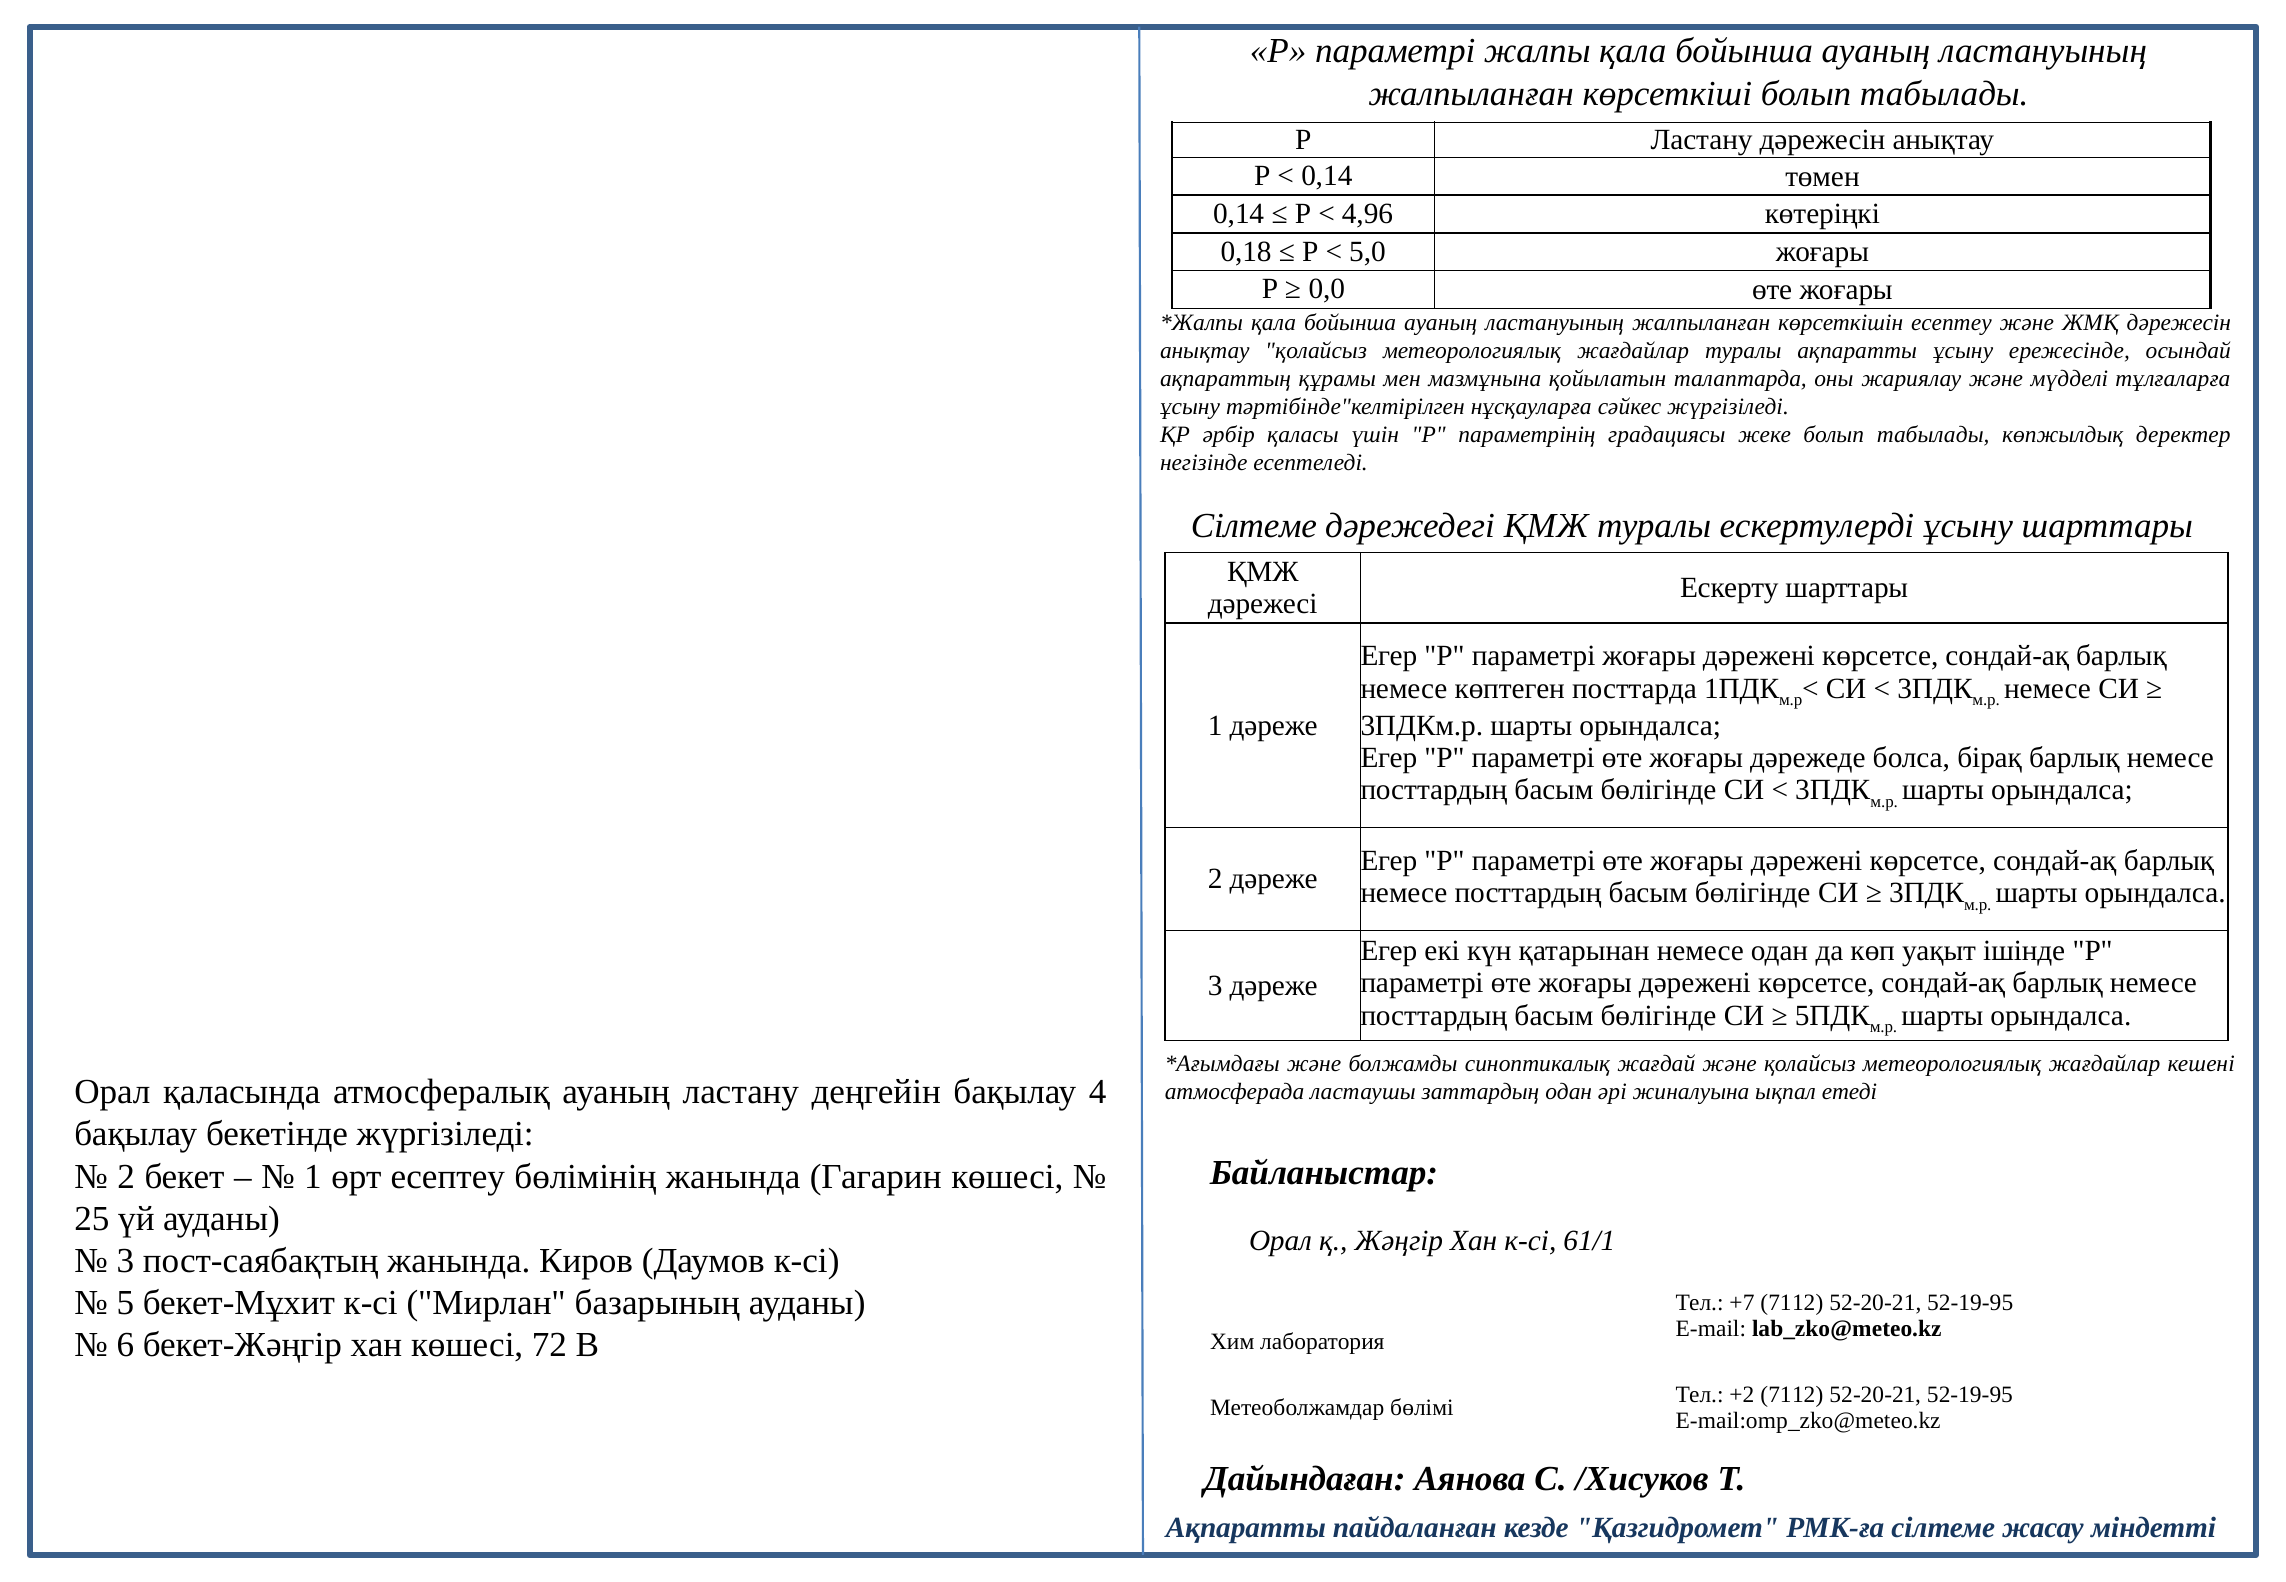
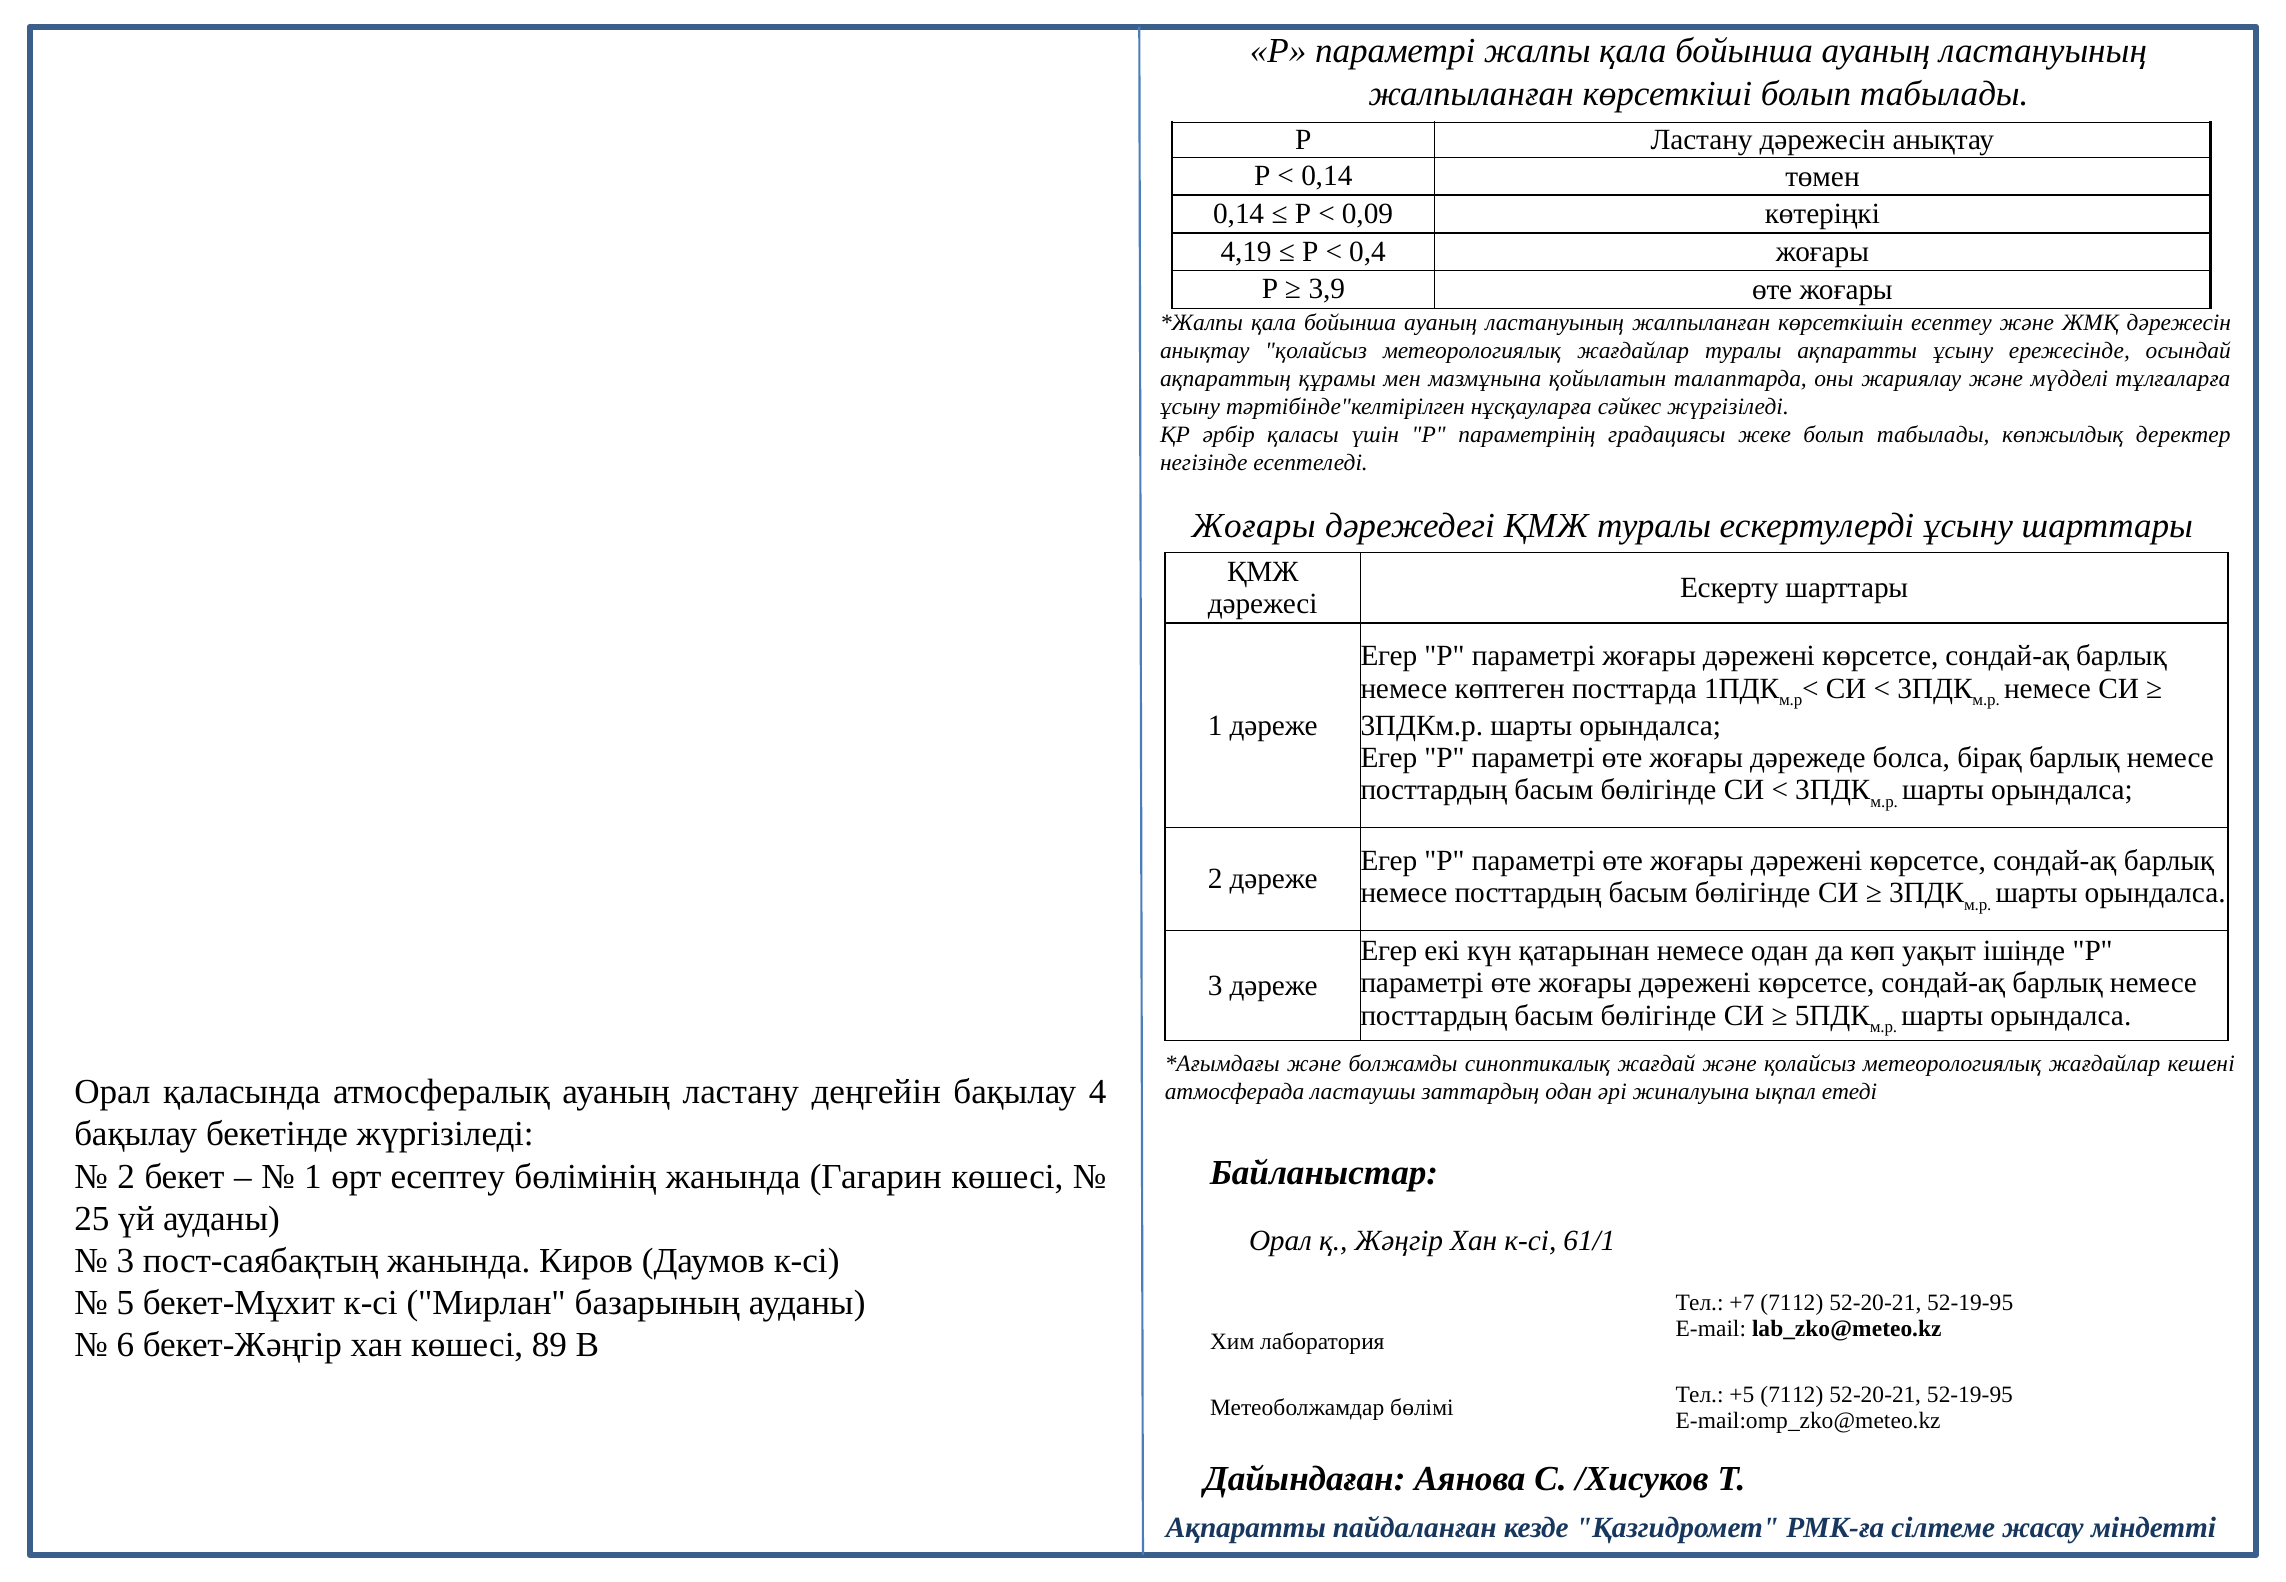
4,96: 4,96 -> 0,09 (1367, 214)
0,18: 0,18 -> 4,19 (1246, 252)
5,0: 5,0 -> 0,4 (1368, 252)
0,0: 0,0 -> 3,9 (1327, 289)
Сілтеме: Сілтеме -> Жоғары (1254, 526)
72: 72 -> 89 (549, 1346)
+2: +2 -> +5 (1742, 1395)
